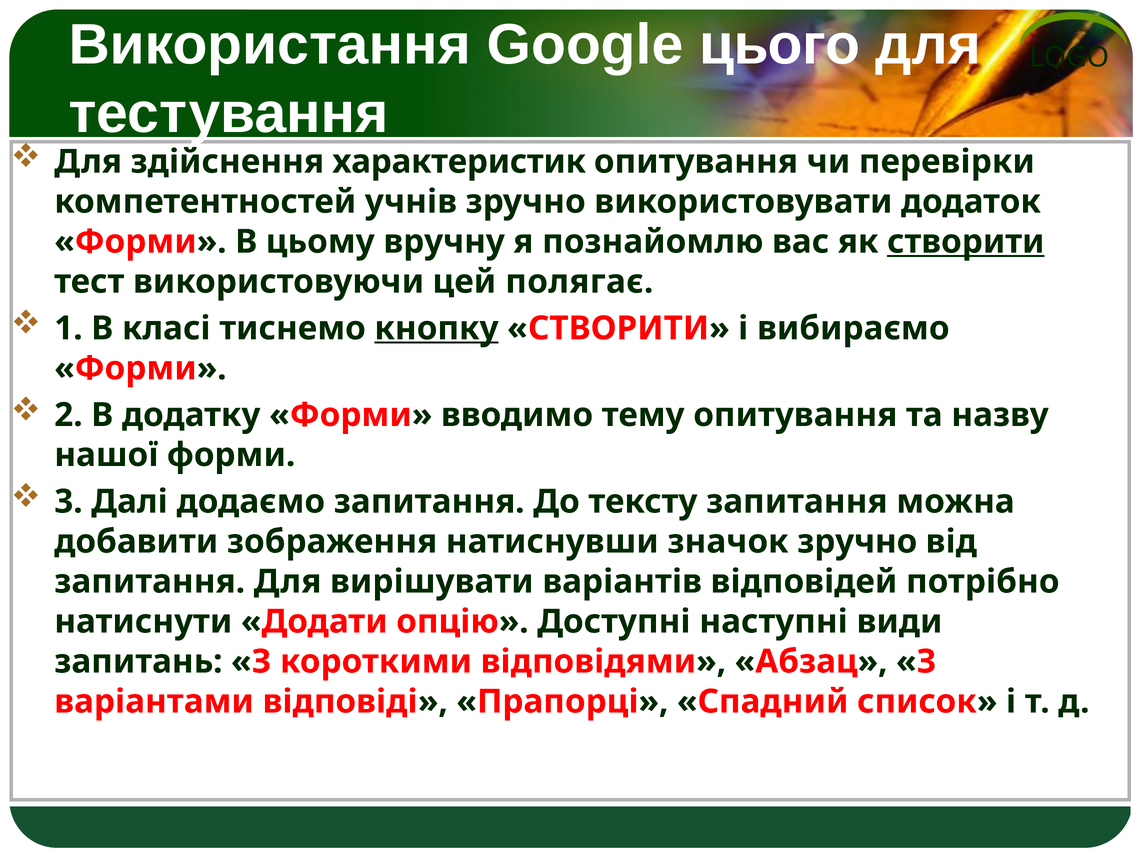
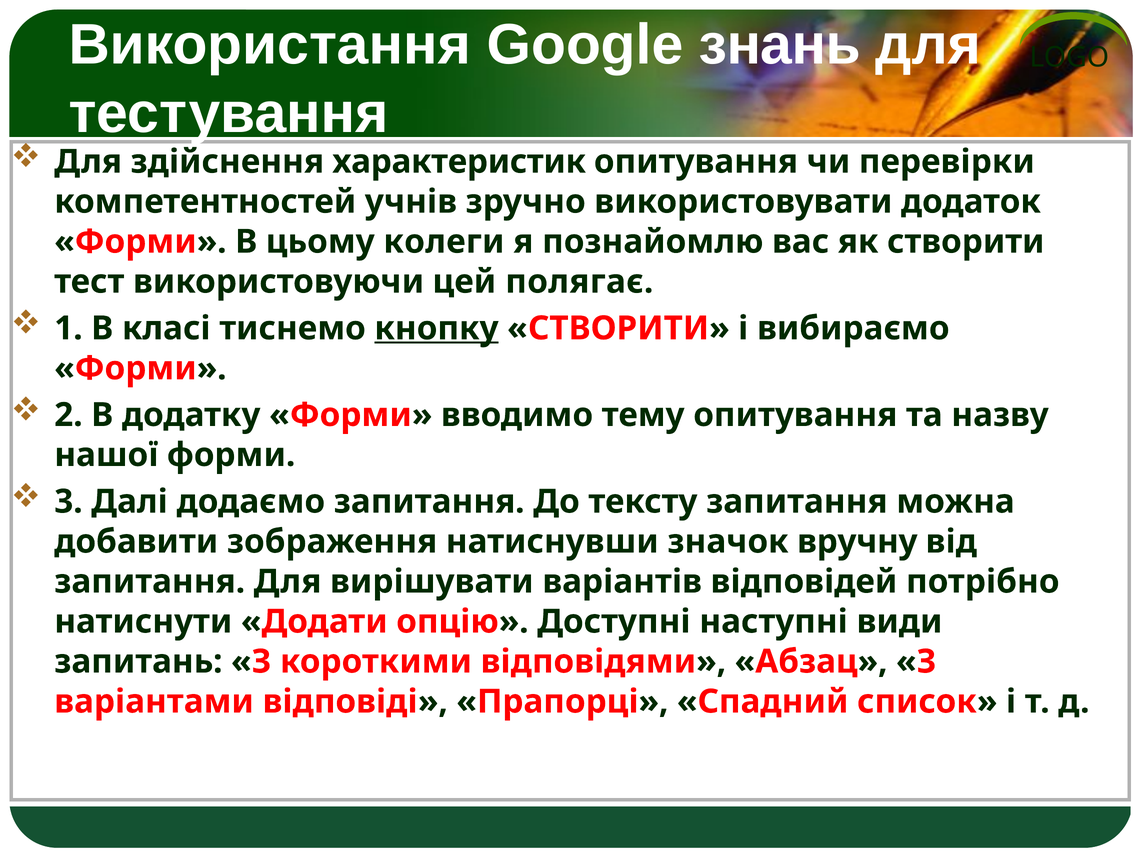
цього: цього -> знань (780, 45)
вручну: вручну -> колеги (444, 242)
створити underline: present -> none (966, 242)
значок зручно: зручно -> вручну (857, 541)
